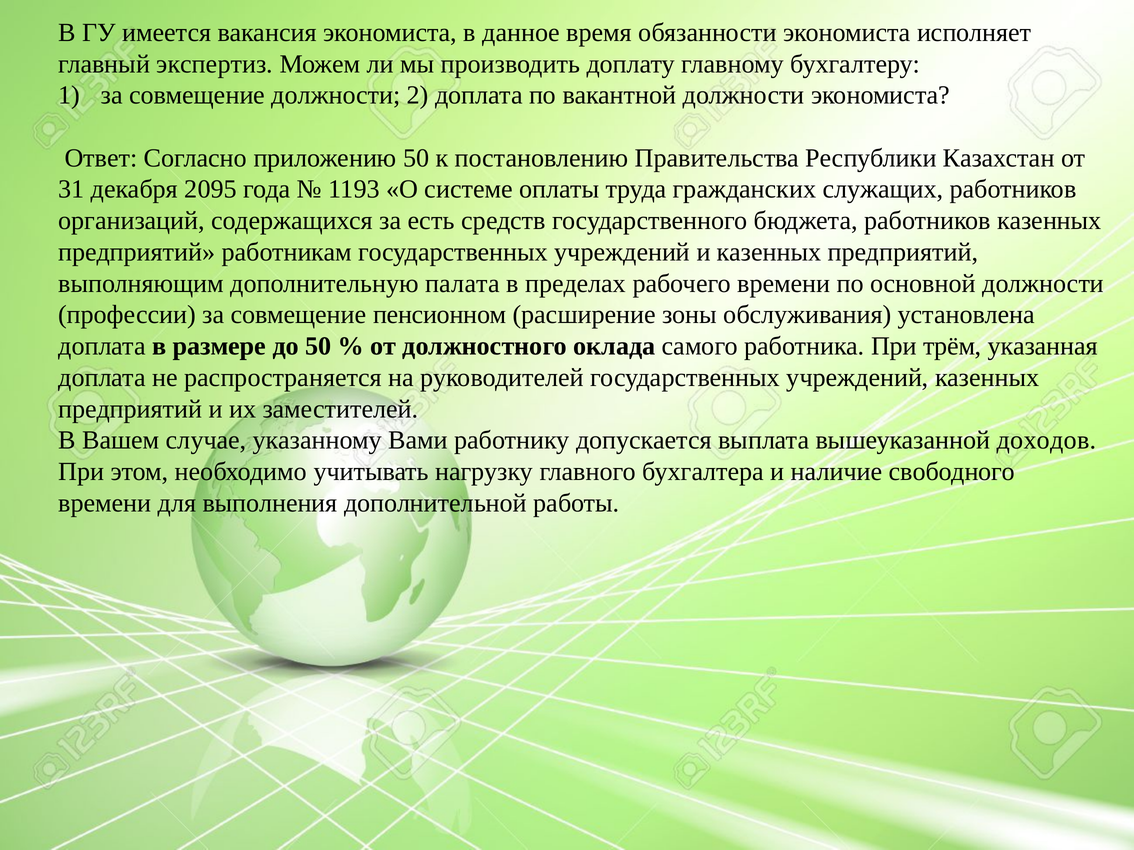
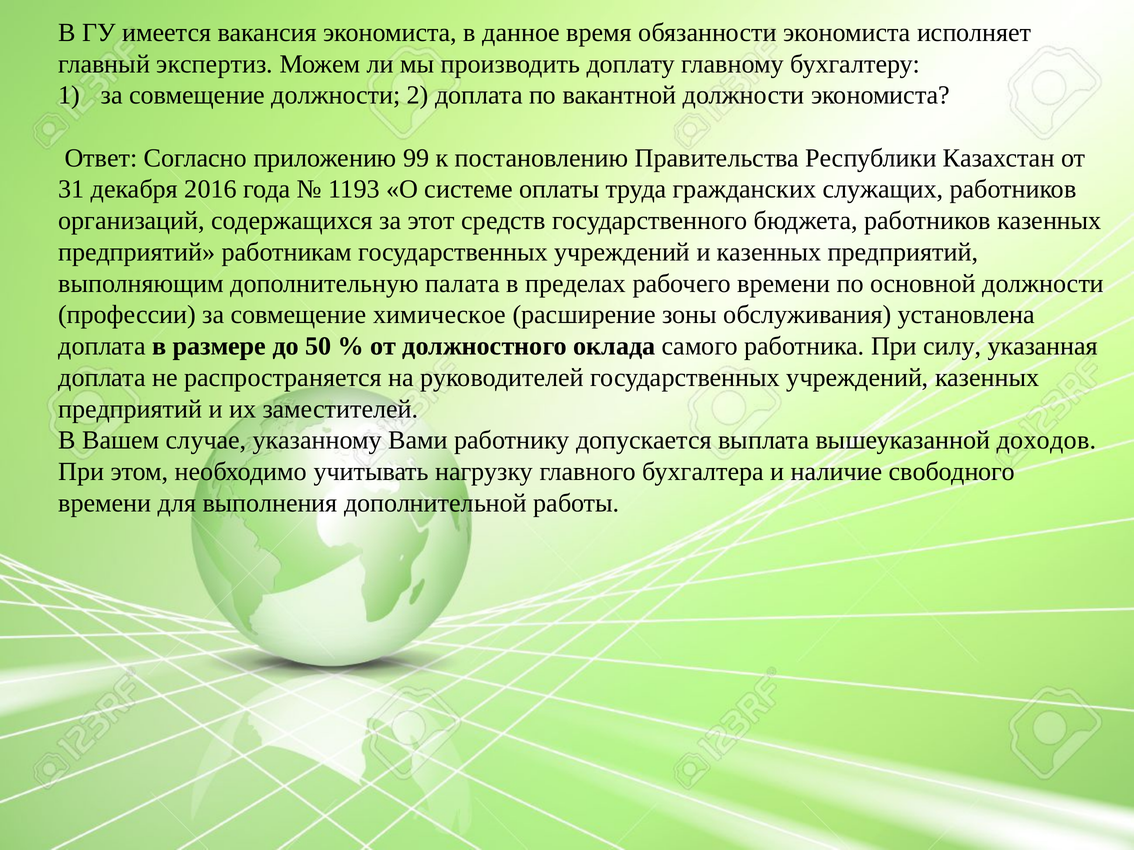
приложению 50: 50 -> 99 (416, 158)
2095: 2095 -> 2016 (211, 189)
есть: есть -> этот (431, 221)
пенсионном: пенсионном -> химическое (440, 315)
трём: трём -> силу (952, 346)
